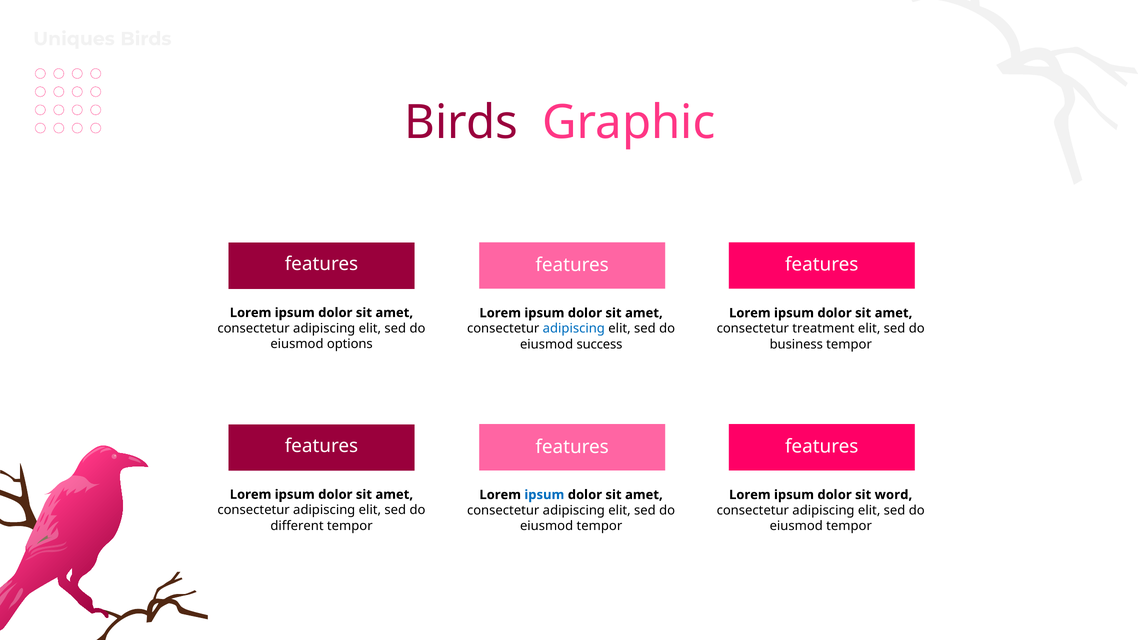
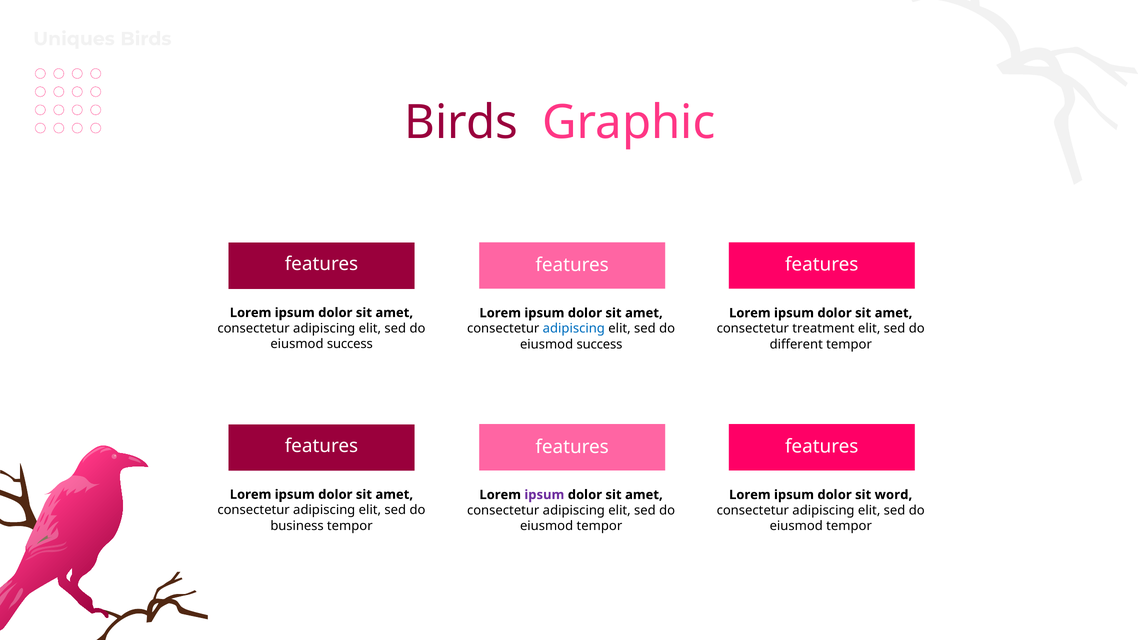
options: options -> success (350, 344)
business: business -> different (796, 344)
ipsum colour: blue -> purple (544, 495)
different: different -> business (297, 526)
